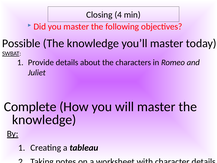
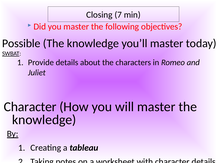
4: 4 -> 7 (118, 15)
Complete: Complete -> Character (30, 107)
